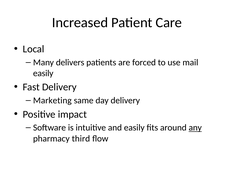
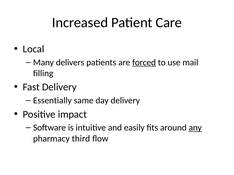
forced underline: none -> present (144, 63)
easily: easily -> filling (43, 73)
Marketing: Marketing -> Essentially (52, 101)
